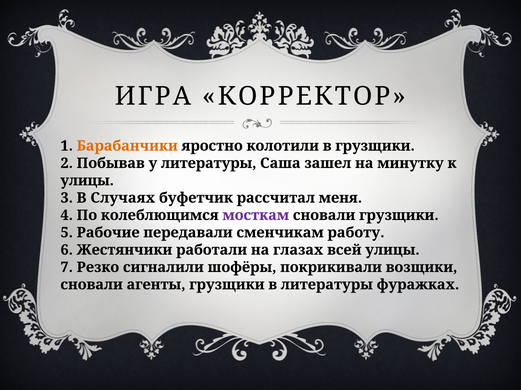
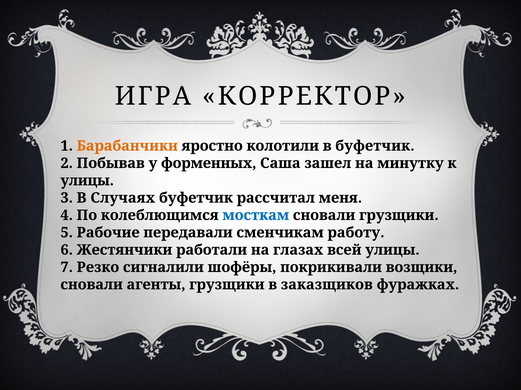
в грузщики: грузщики -> буфетчик (375, 146)
у литературы: литературы -> форменных (209, 163)
мосткам colour: purple -> blue (256, 216)
в литературы: литературы -> заказщиков (327, 285)
